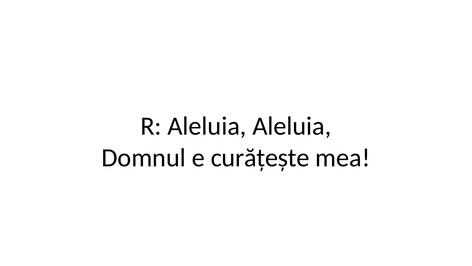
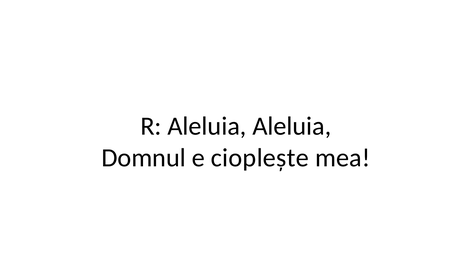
curățește: curățește -> cioplește (260, 157)
